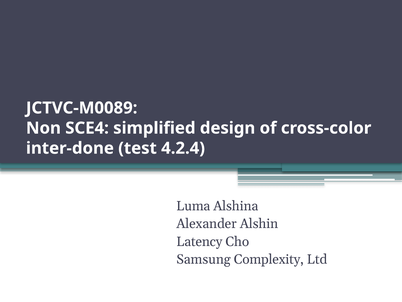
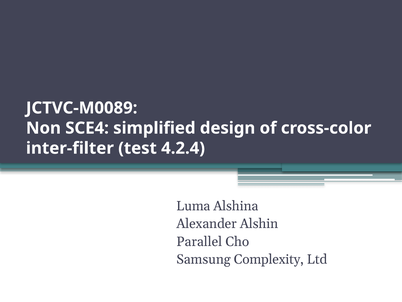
inter-done: inter-done -> inter-filter (70, 148)
Latency: Latency -> Parallel (199, 241)
